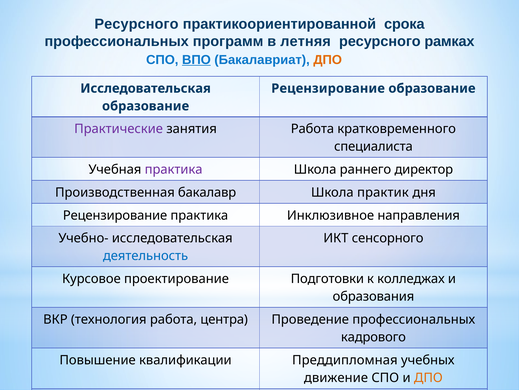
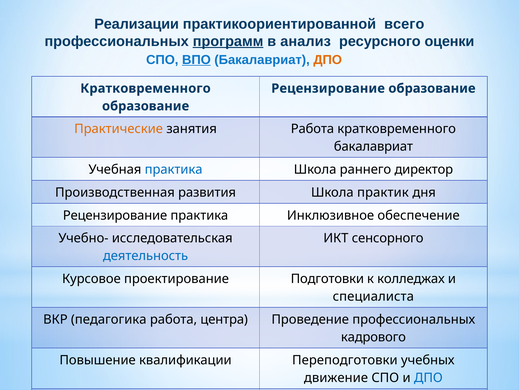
Ресурсного: Ресурсного -> Реализации (137, 24)
срока: срока -> всего (404, 24)
программ underline: none -> present (228, 41)
летняя: летняя -> анализ (306, 41)
рамках: рамках -> оценки (449, 41)
Исследовательская: Исследовательская -> Кратковременного (145, 88)
Практические colour: purple -> orange (119, 129)
специалиста: специалиста -> бакалавриат (373, 146)
практика colour: purple -> blue (174, 169)
бакалавр: бакалавр -> развития (207, 192)
направления: направления -> обеспечение (419, 215)
образования: образования -> специалиста (373, 296)
технология: технология -> педагогика (109, 319)
Преддипломная: Преддипломная -> Переподготовки (345, 359)
ДПО colour: orange -> blue (428, 377)
